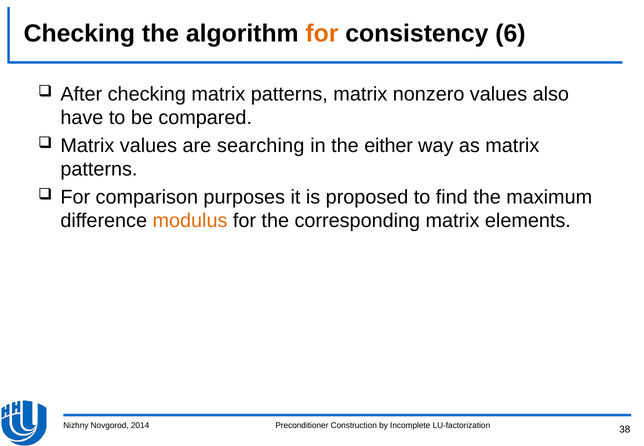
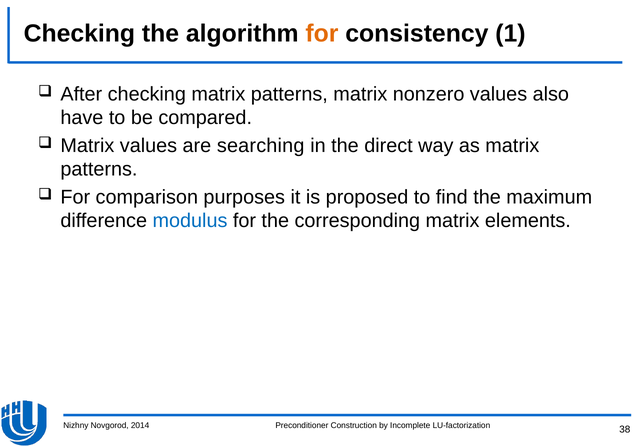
6: 6 -> 1 (510, 34)
either: either -> direct (388, 146)
modulus colour: orange -> blue (190, 221)
